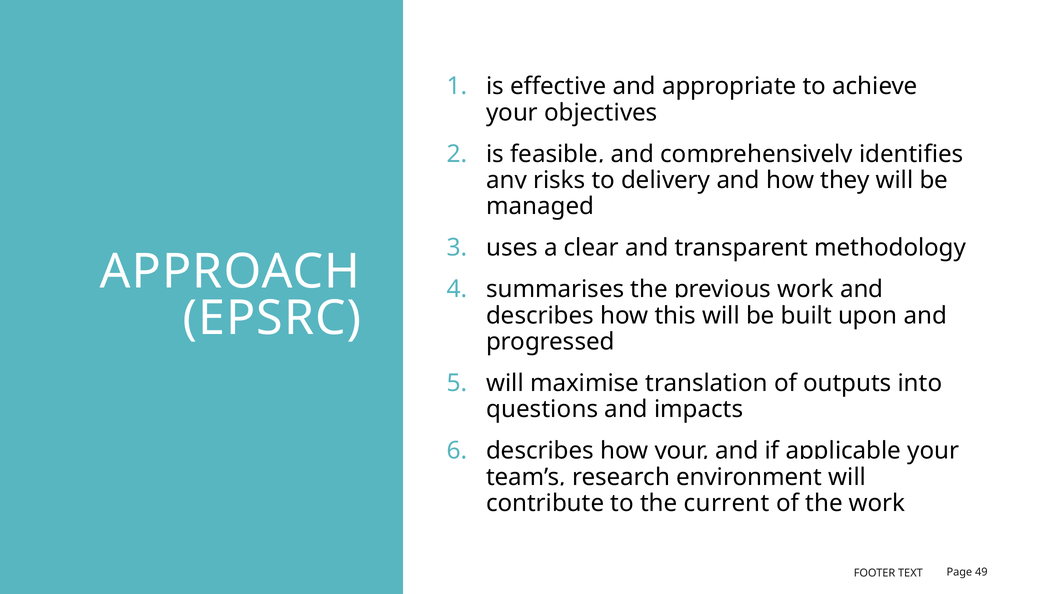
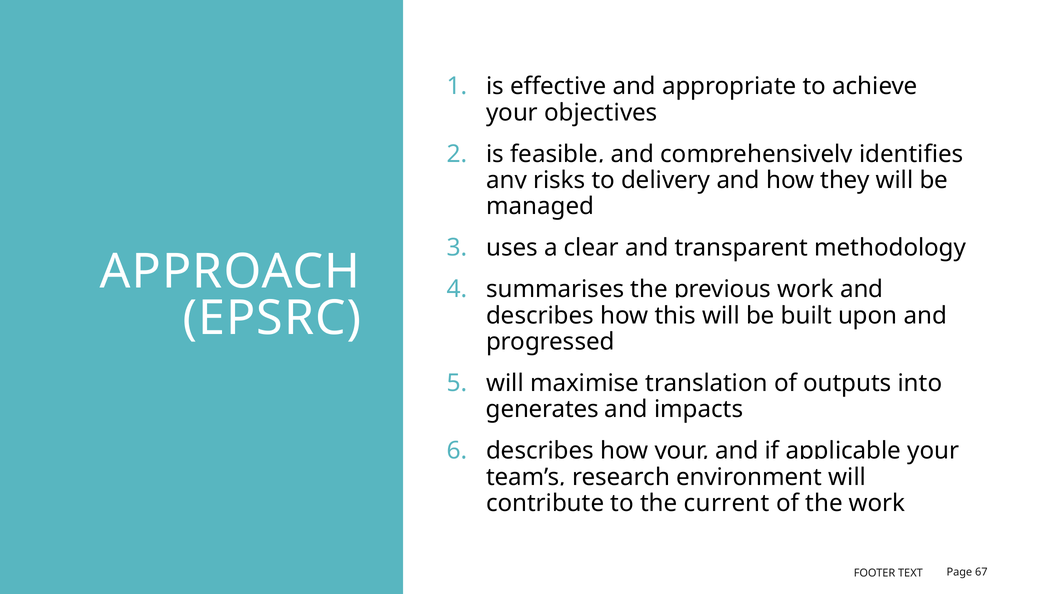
questions: questions -> generates (542, 409)
49: 49 -> 67 (981, 572)
